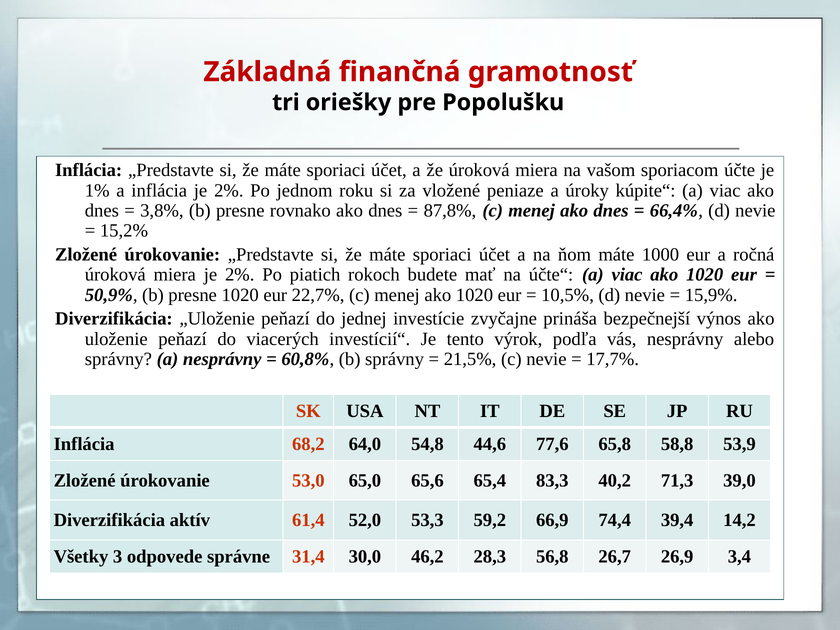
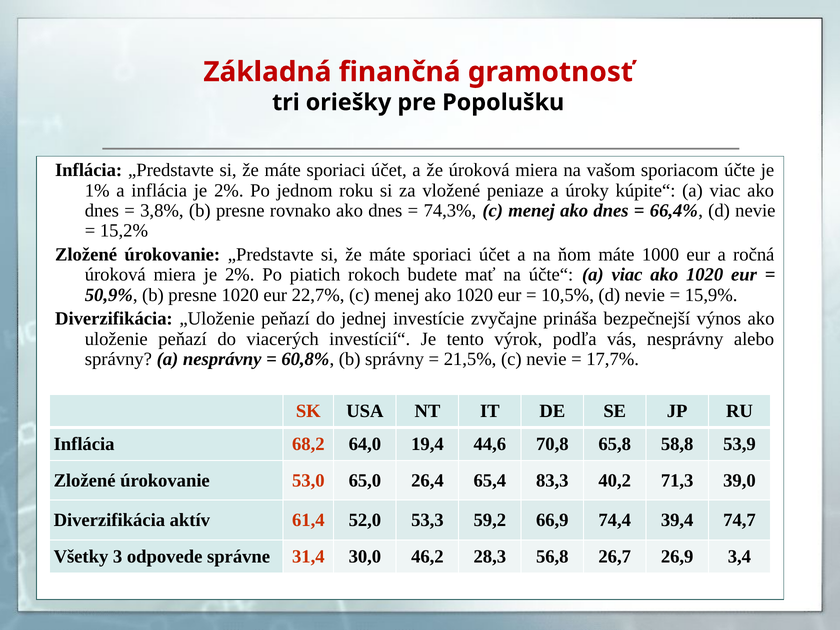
87,8%: 87,8% -> 74,3% (450, 211)
54,8: 54,8 -> 19,4 (427, 444)
77,6: 77,6 -> 70,8 (552, 444)
65,6: 65,6 -> 26,4 (427, 480)
14,2: 14,2 -> 74,7 (740, 520)
